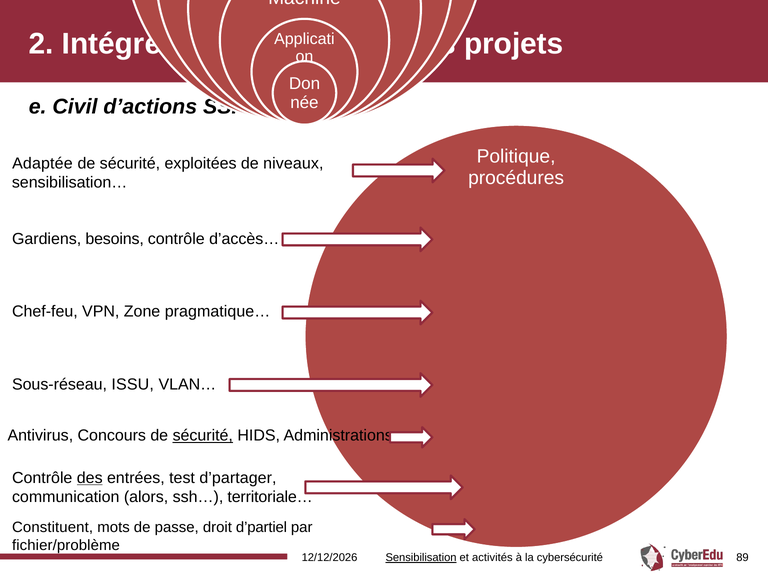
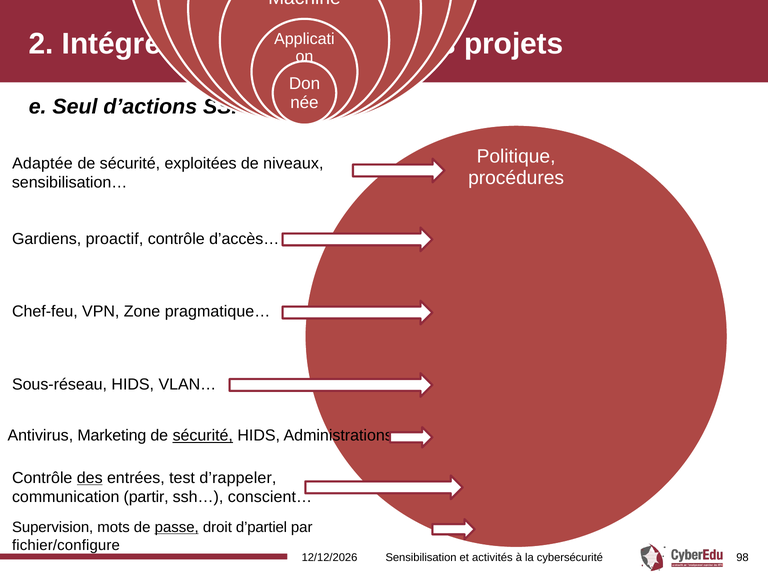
Civil: Civil -> Seul (75, 107)
besoins: besoins -> proactif (114, 239)
Sous-réseau ISSU: ISSU -> HIDS (133, 384)
Concours: Concours -> Marketing (112, 436)
d’partager: d’partager -> d’rappeler (238, 478)
alors: alors -> partir (146, 497)
territoriale…: territoriale… -> conscient… (270, 497)
Constituent: Constituent -> Supervision (53, 527)
passe underline: none -> present (177, 527)
fichier/problème: fichier/problème -> fichier/configure (66, 545)
Sensibilisation underline: present -> none (421, 558)
89: 89 -> 98 (742, 558)
